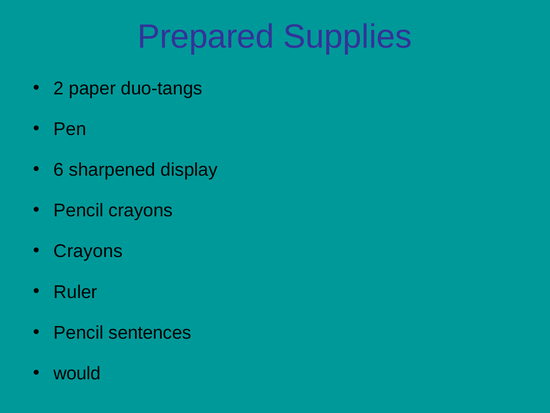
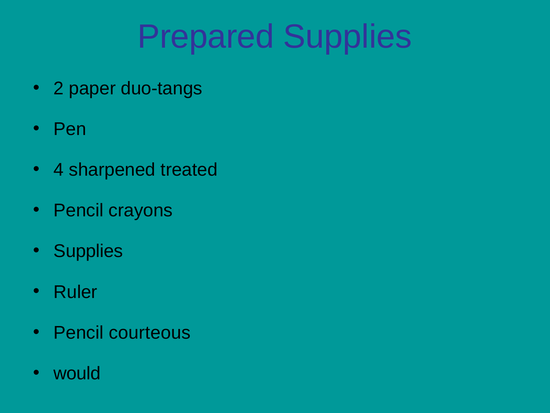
6: 6 -> 4 (59, 170)
display: display -> treated (189, 170)
Crayons: Crayons -> Supplies (88, 251)
sentences: sentences -> courteous (150, 332)
